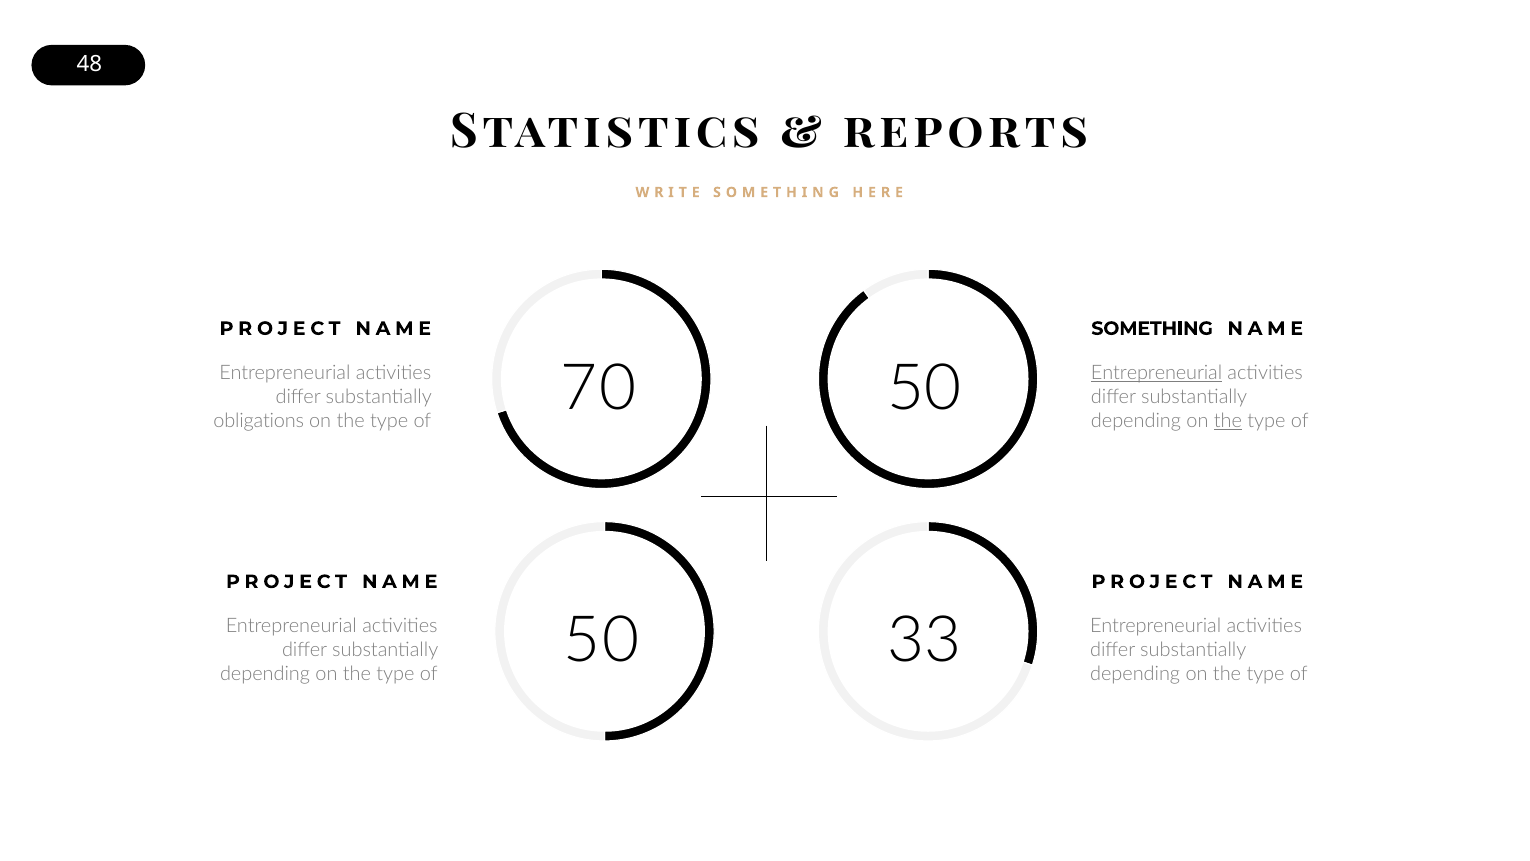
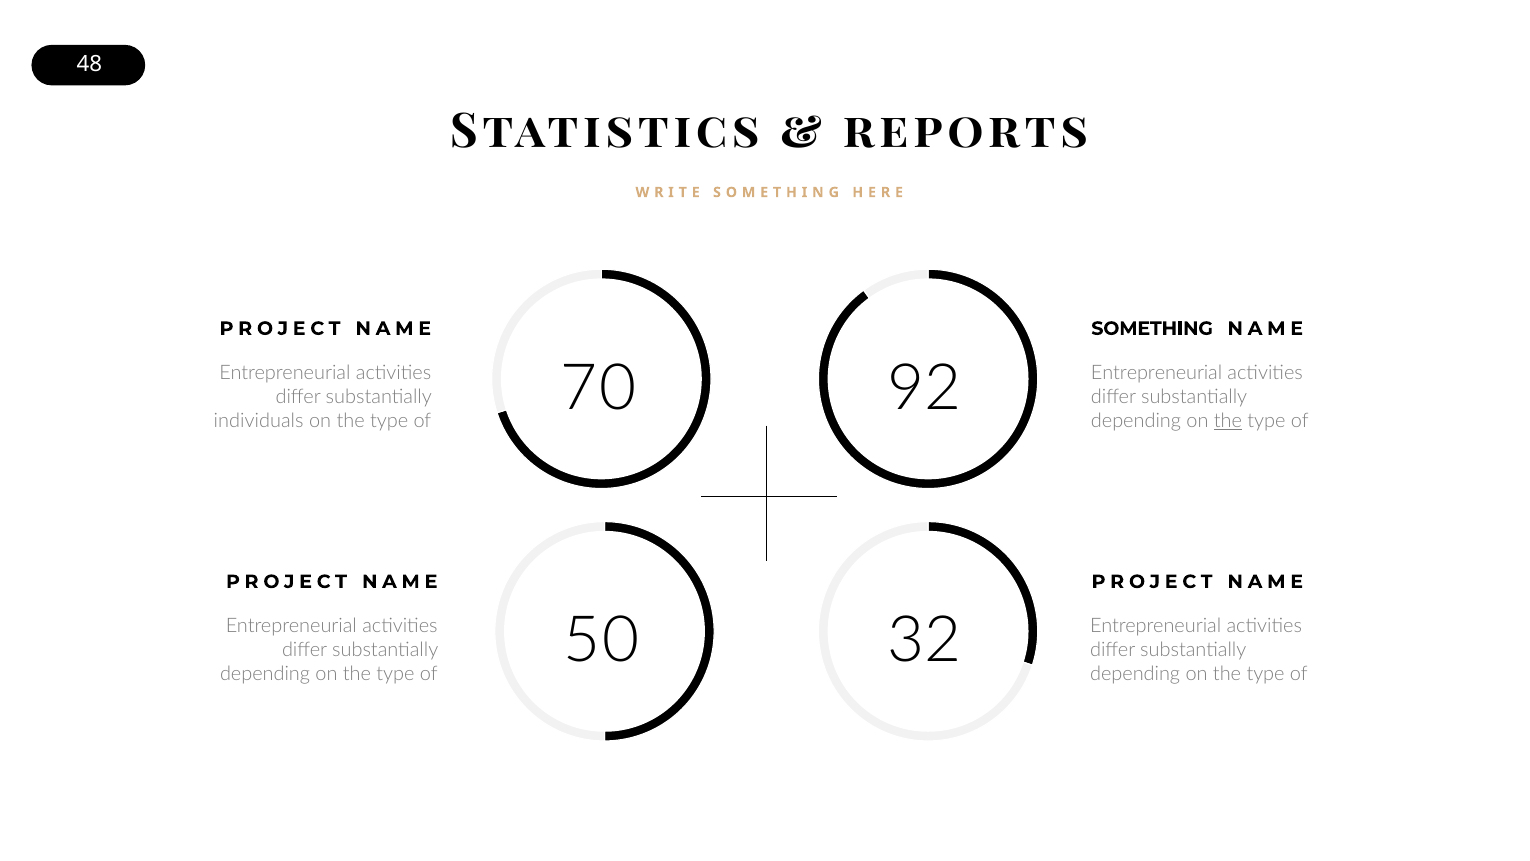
70 50: 50 -> 92 (925, 388)
Entrepreneurial underline: present -> none (1157, 373)
obligations: obligations -> individuals (259, 421)
33: 33 -> 32 (925, 640)
